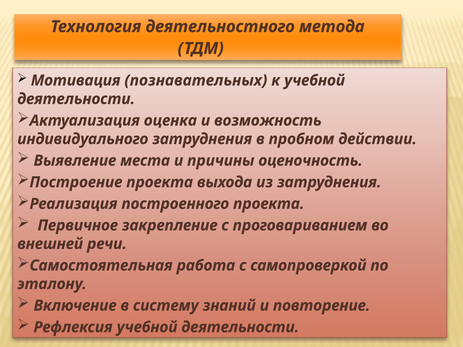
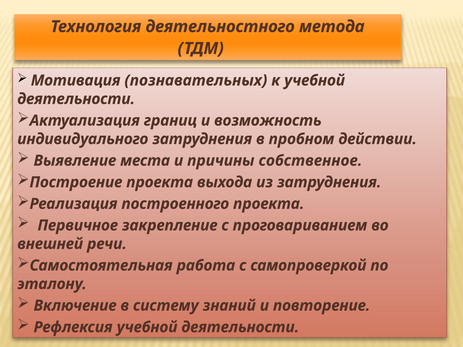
оценка: оценка -> границ (170, 121)
оценочность: оценочность -> собственное (310, 161)
